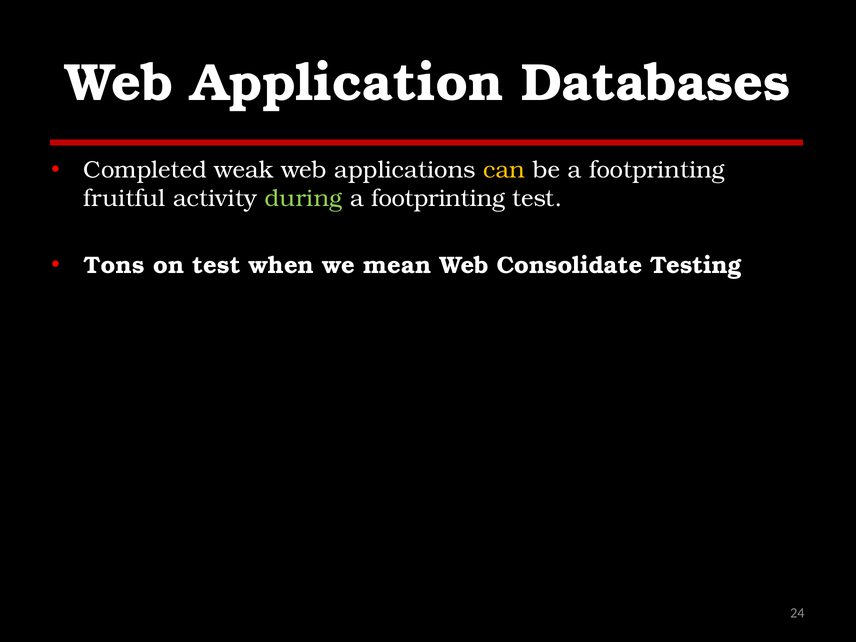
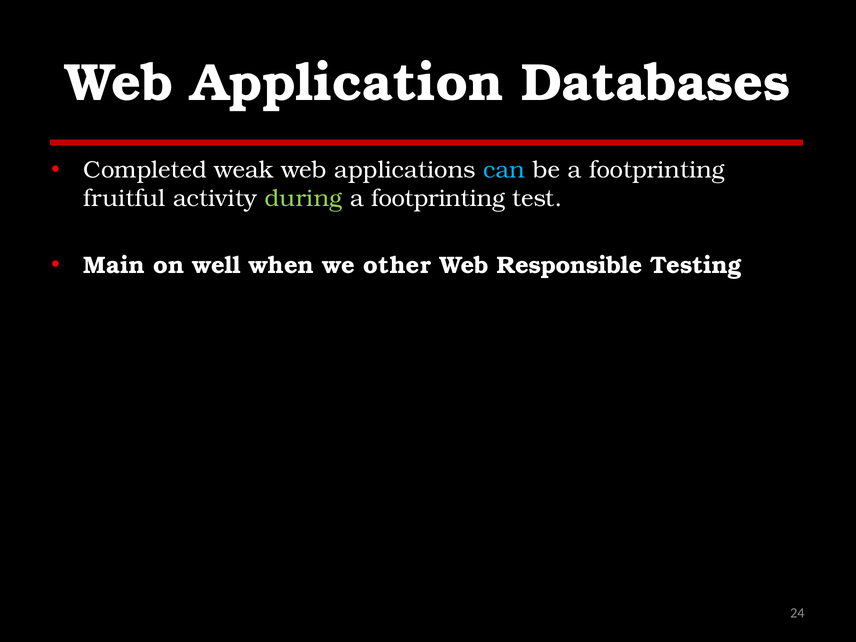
can colour: yellow -> light blue (504, 170)
Tons: Tons -> Main (114, 265)
on test: test -> well (217, 265)
mean: mean -> other (397, 265)
Consolidate: Consolidate -> Responsible (570, 265)
